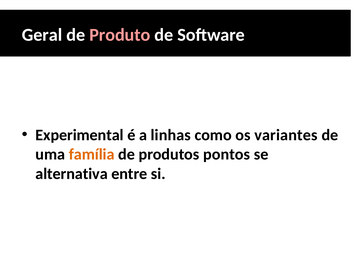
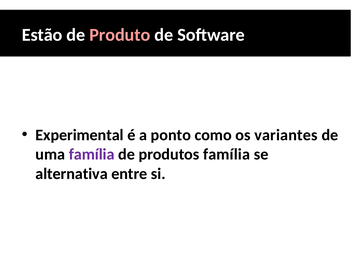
Geral: Geral -> Estão (42, 35)
linhas: linhas -> ponto (171, 135)
família colour: orange -> purple (92, 154)
produtos pontos: pontos -> família (227, 154)
